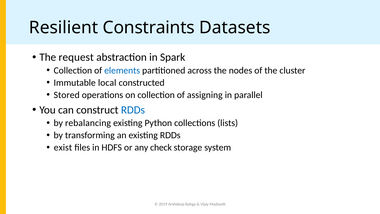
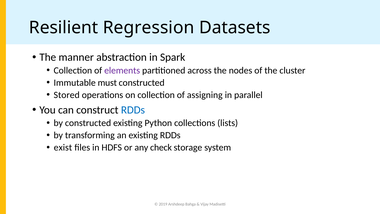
Constraints: Constraints -> Regression (149, 28)
request: request -> manner (76, 57)
elements colour: blue -> purple (122, 70)
local: local -> must (107, 83)
by rebalancing: rebalancing -> constructed (88, 123)
